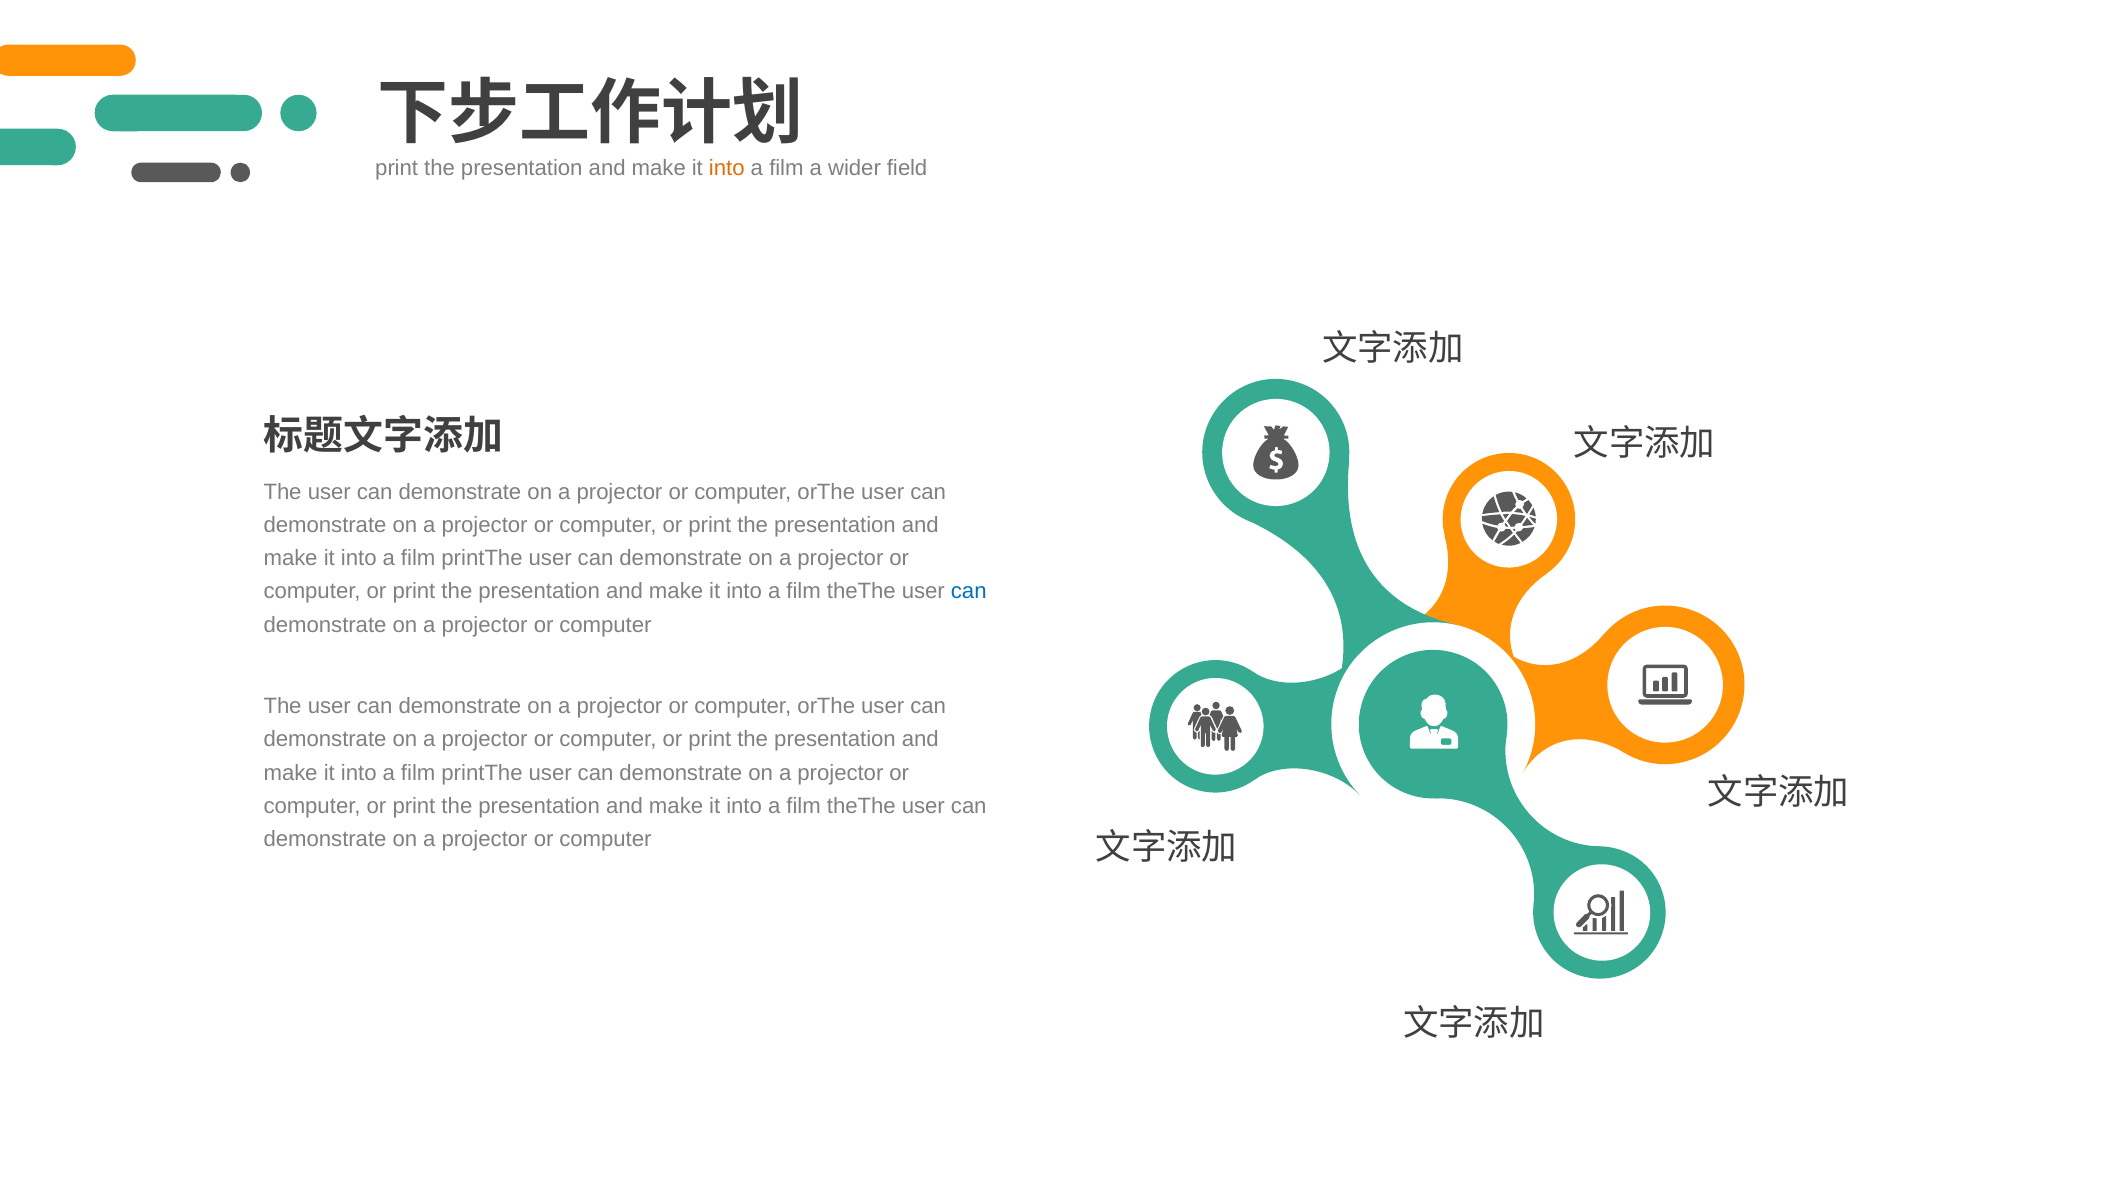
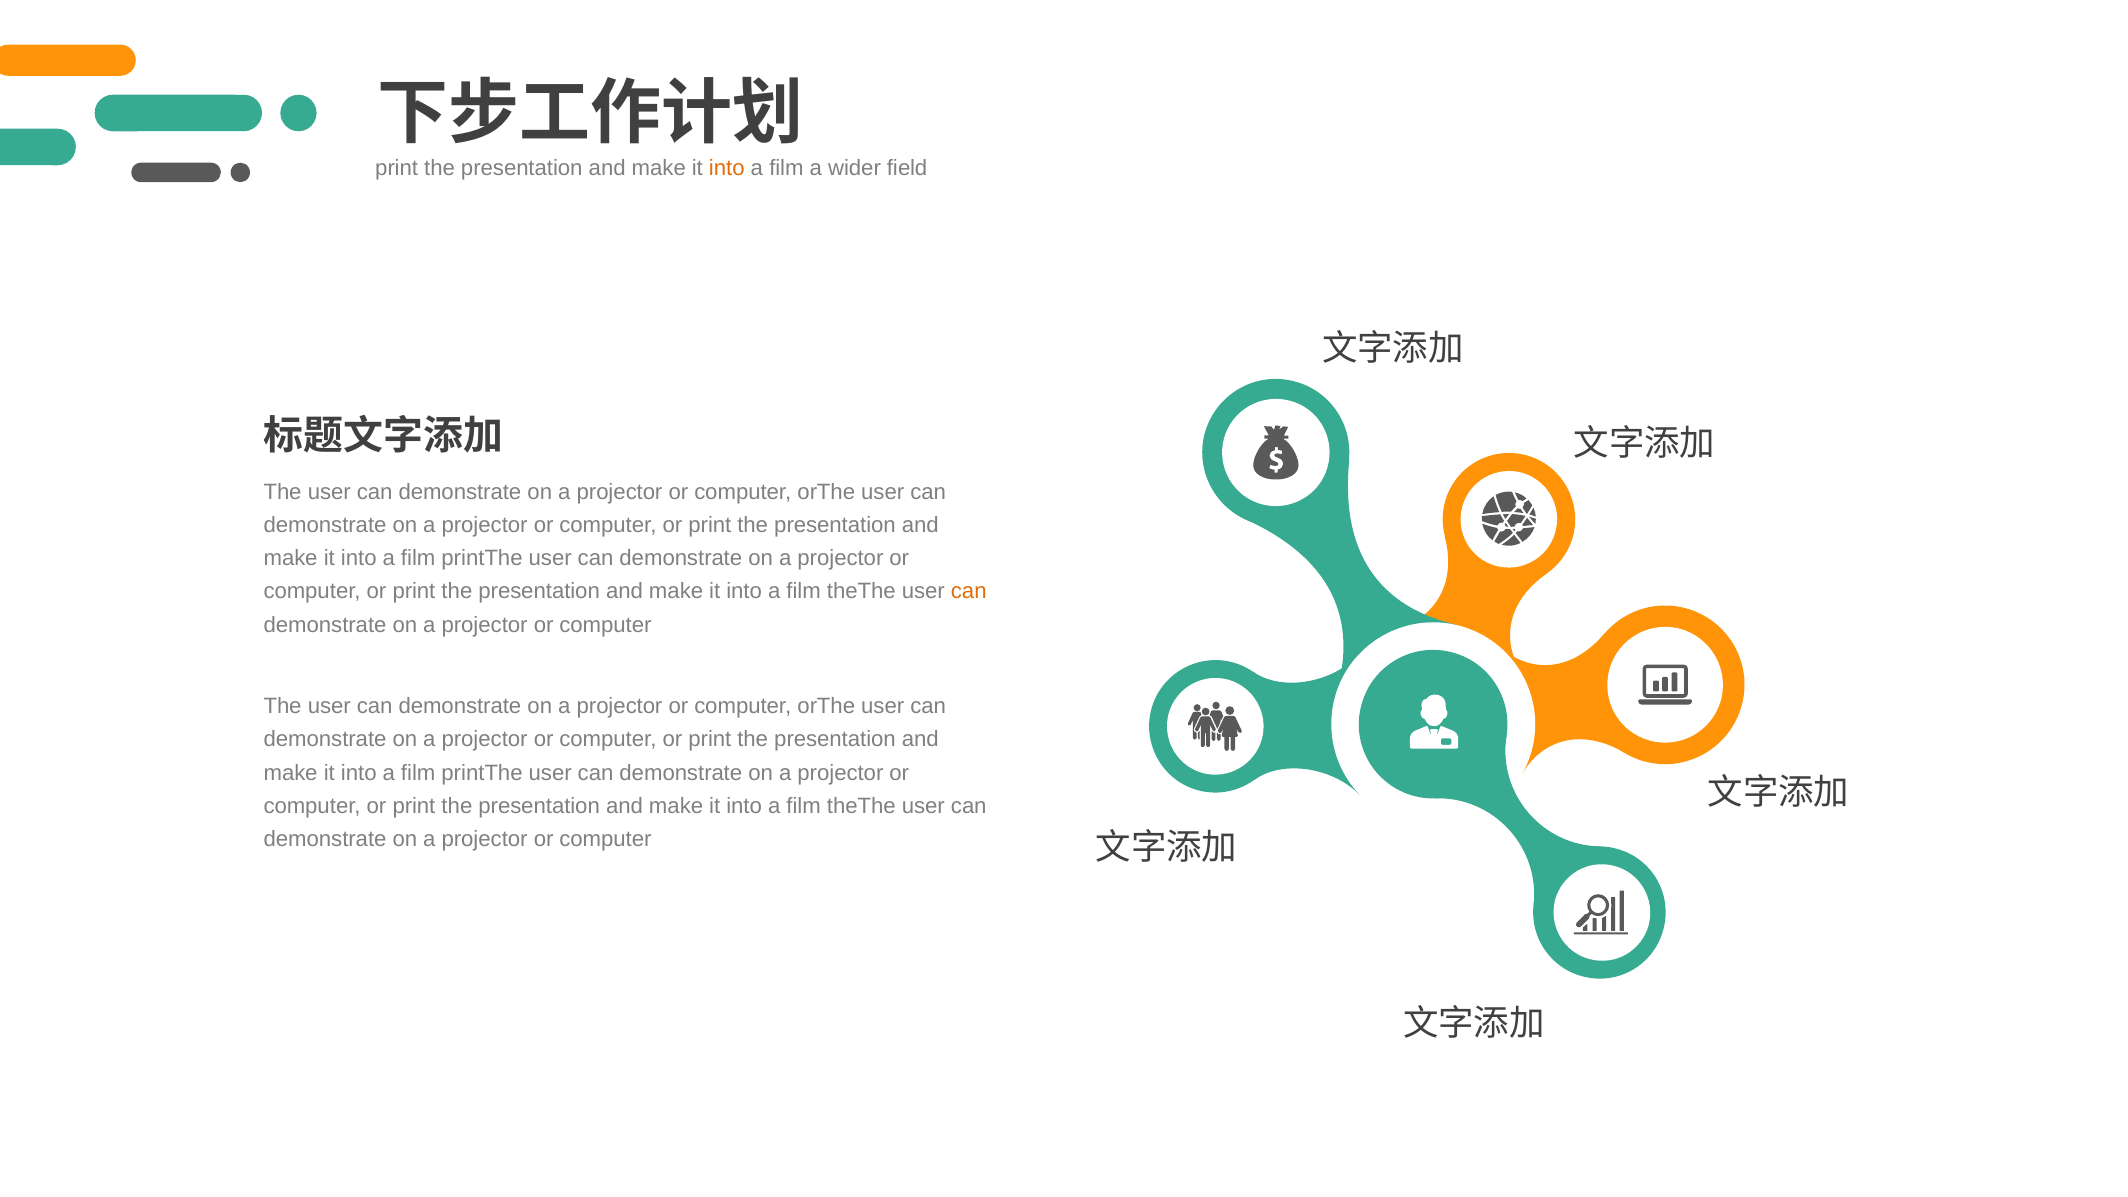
can colour: blue -> orange (969, 592)
